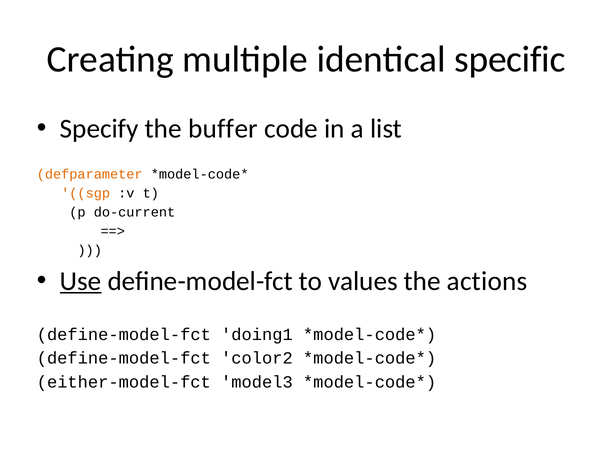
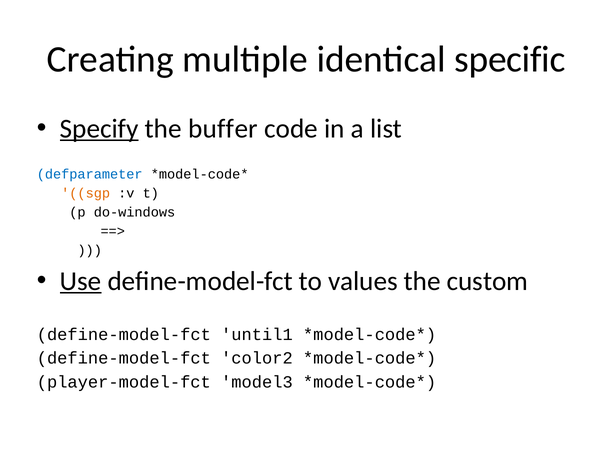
Specify underline: none -> present (99, 129)
defparameter colour: orange -> blue (90, 174)
do-current: do-current -> do-windows (134, 212)
actions: actions -> custom (487, 281)
doing1: doing1 -> until1 (257, 334)
either-model-fct: either-model-fct -> player-model-fct (124, 382)
